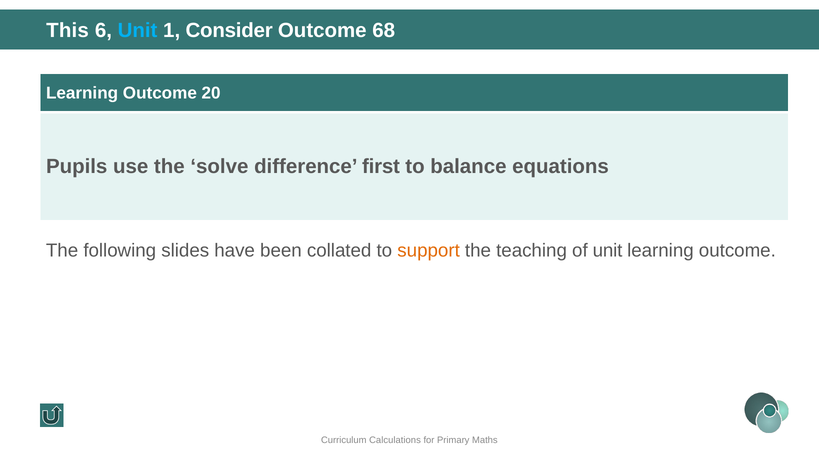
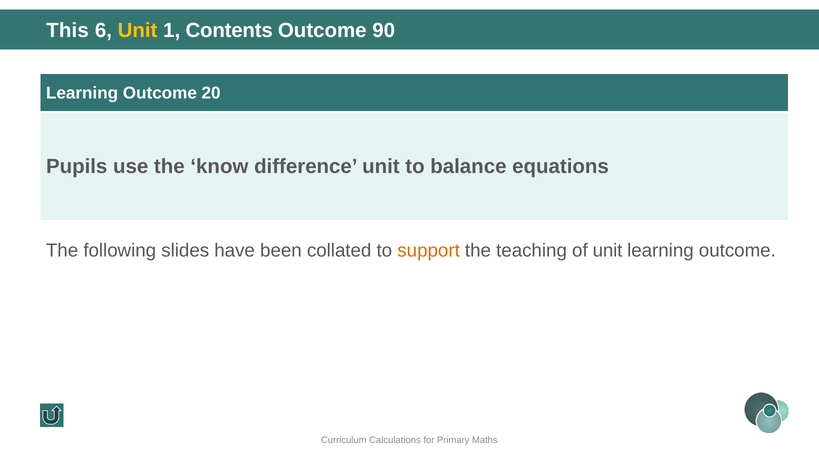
Unit colour: light blue -> yellow (138, 31)
Consider: Consider -> Contents (229, 31)
68: 68 -> 90 (384, 31)
solve: solve -> know (219, 167)
difference first: first -> unit (381, 167)
